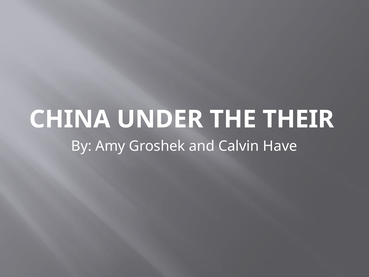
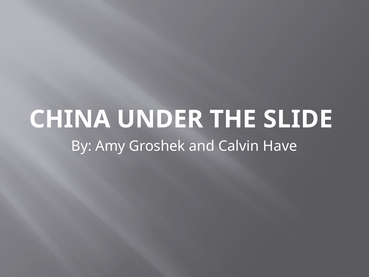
THEIR: THEIR -> SLIDE (298, 119)
